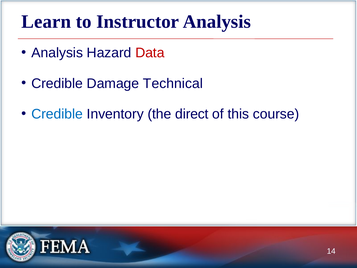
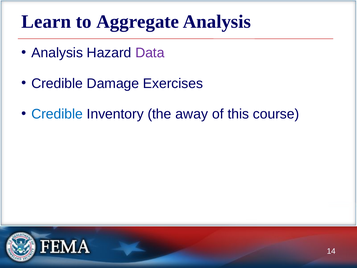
Instructor: Instructor -> Aggregate (138, 22)
Data colour: red -> purple (150, 53)
Technical: Technical -> Exercises (173, 83)
direct: direct -> away (192, 114)
